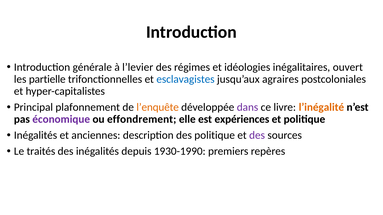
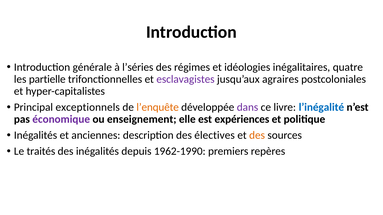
l’levier: l’levier -> l’séries (138, 67)
ouvert: ouvert -> quatre (348, 67)
esclavagistes colour: blue -> purple (185, 79)
plafonnement: plafonnement -> exceptionnels (88, 108)
l’inégalité colour: orange -> blue (321, 108)
effondrement: effondrement -> enseignement (142, 120)
des politique: politique -> électives (215, 136)
des colour: purple -> orange (257, 136)
1930-1990: 1930-1990 -> 1962-1990 (180, 152)
